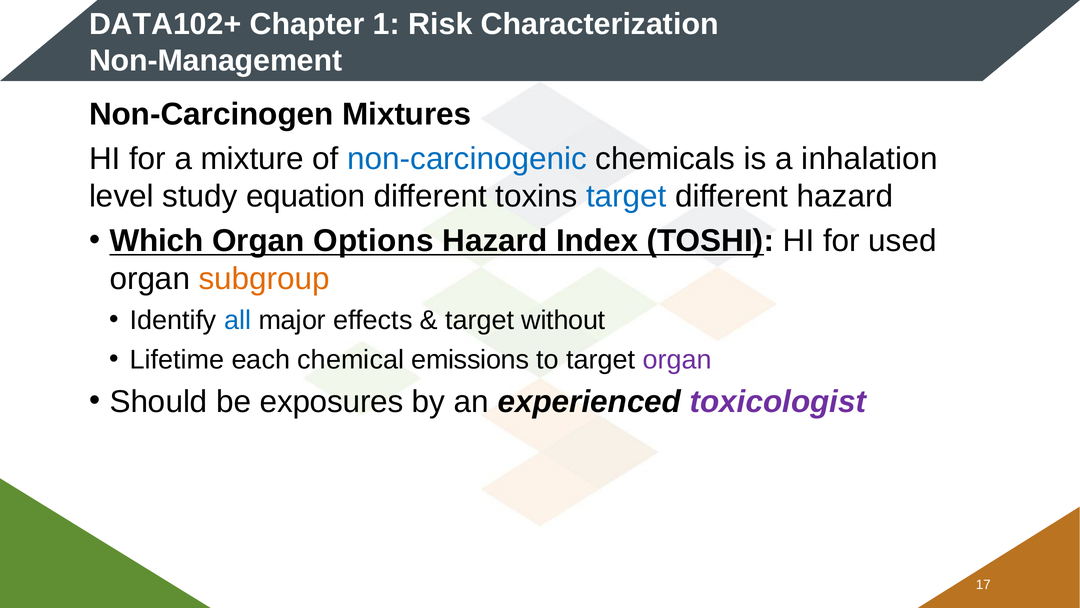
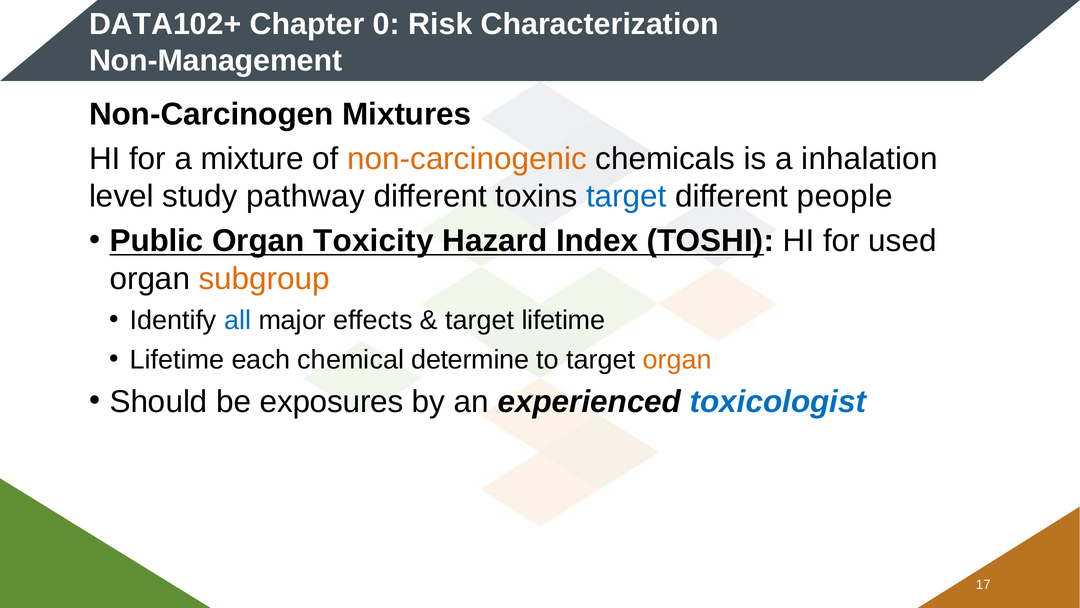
1: 1 -> 0 (386, 24)
non-carcinogenic colour: blue -> orange (467, 159)
equation: equation -> pathway (306, 196)
different hazard: hazard -> people (845, 196)
Which: Which -> Public (157, 241)
Options: Options -> Toxicity (373, 241)
target without: without -> lifetime (563, 320)
emissions: emissions -> determine (470, 359)
organ colour: purple -> orange (677, 359)
toxicologist colour: purple -> blue (778, 401)
